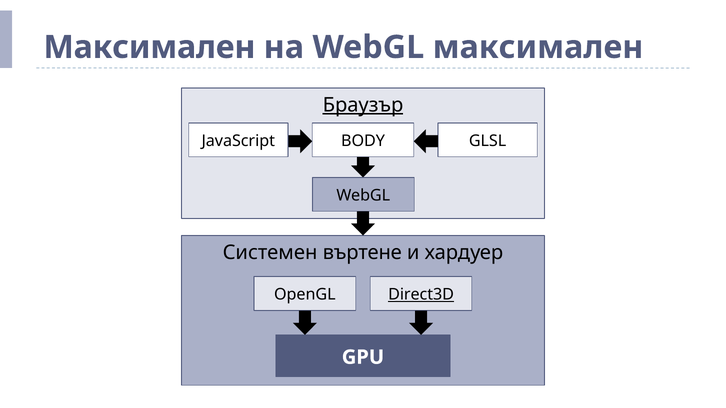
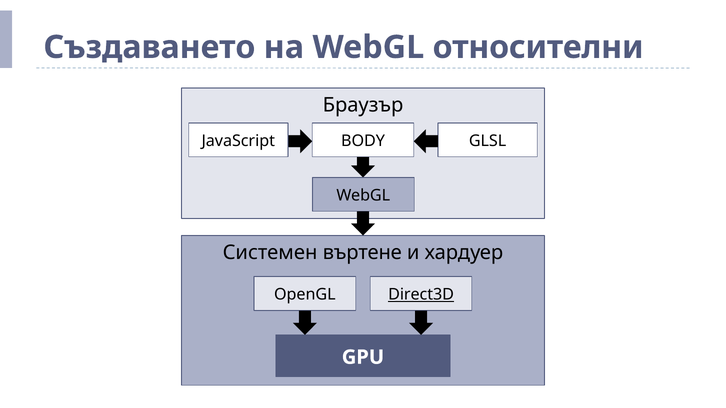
Максимален: Максимален -> Създаването (149, 47)
WebGL максимален: максимален -> относителни (538, 47)
Браузър underline: present -> none (363, 105)
